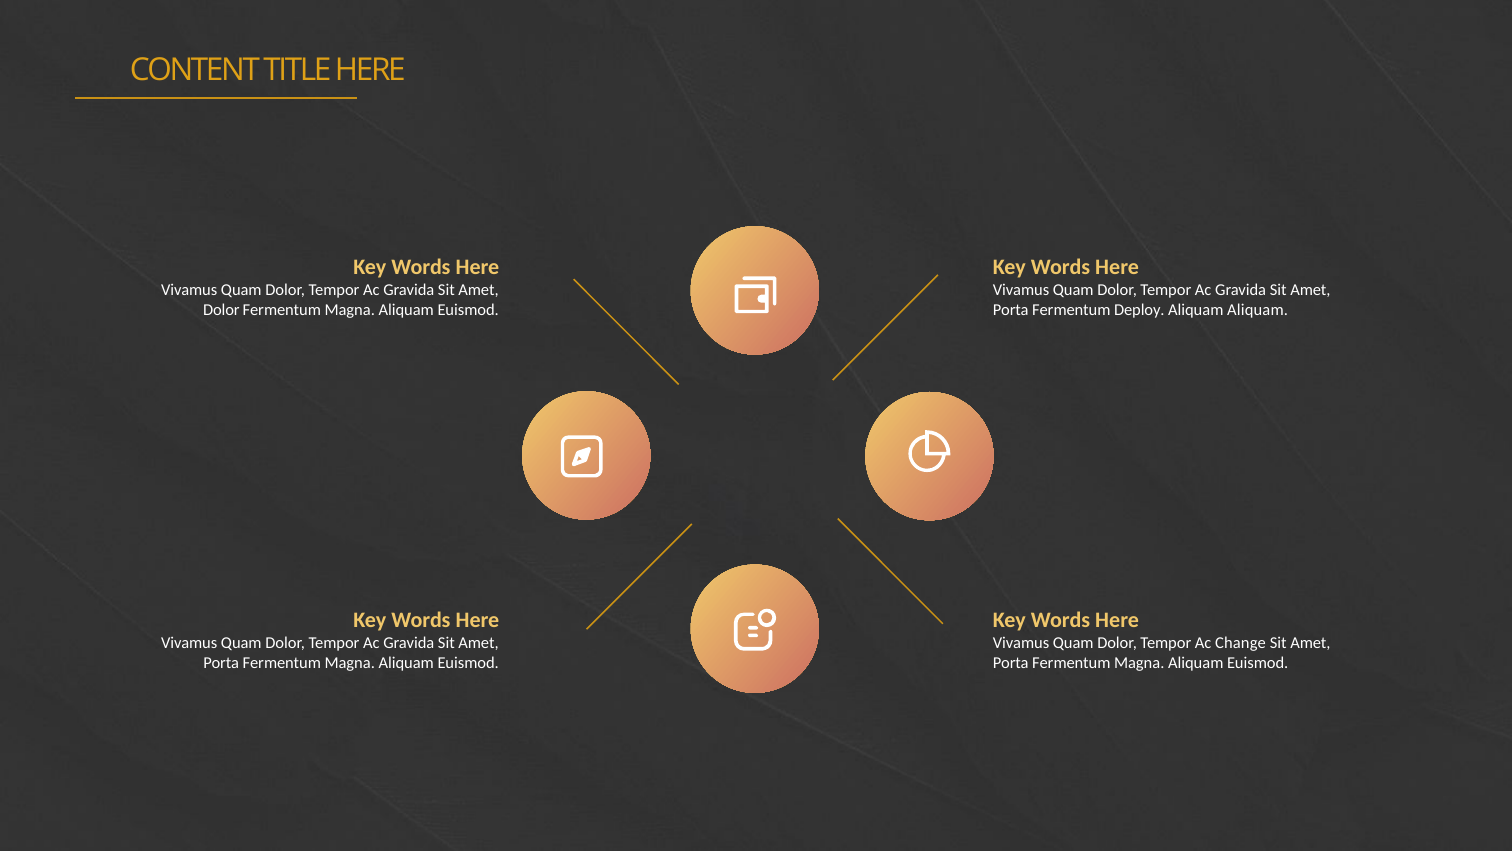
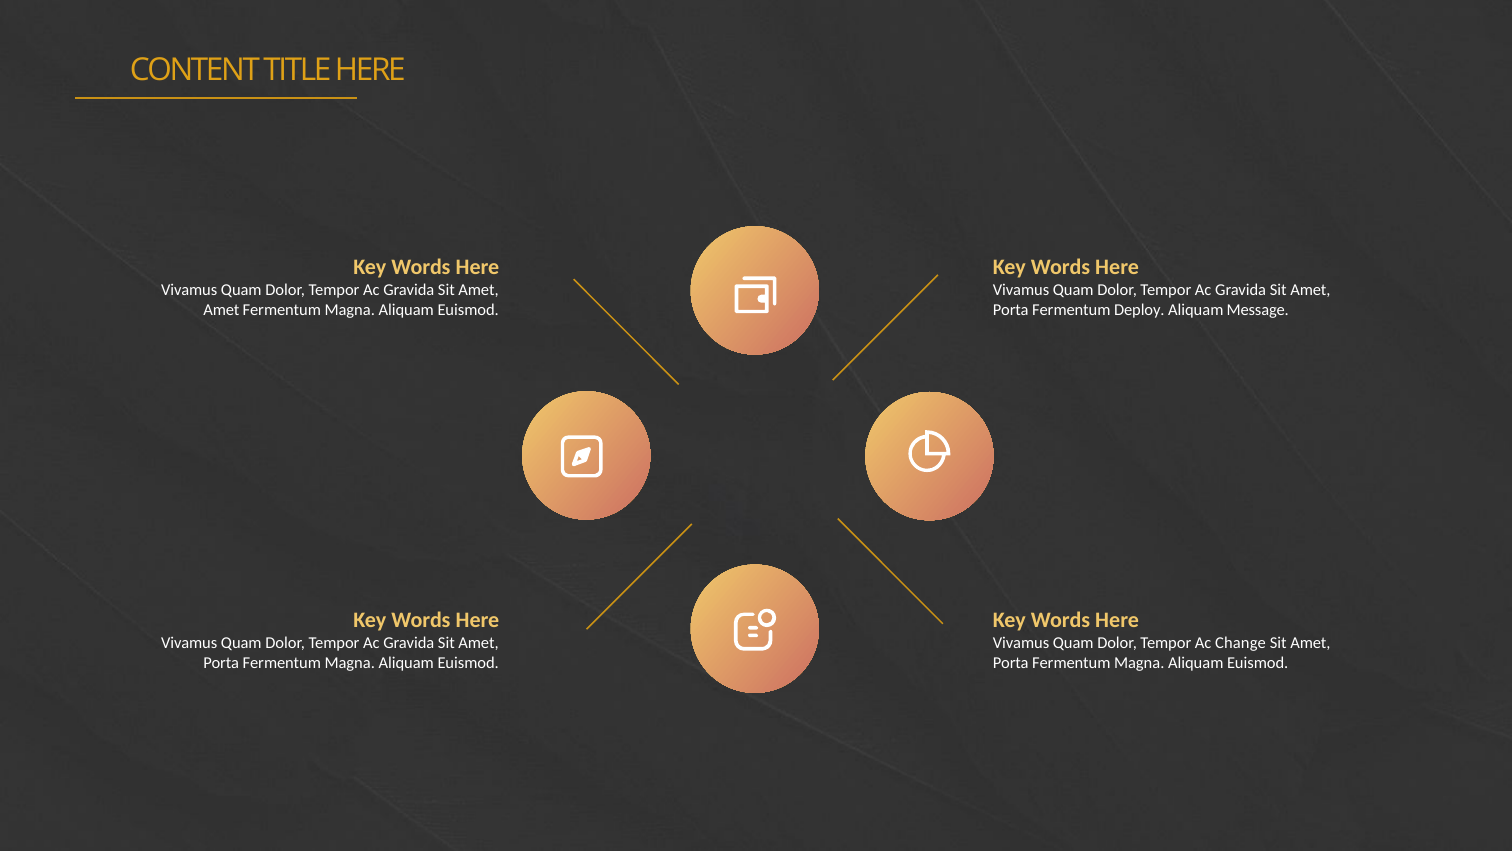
Dolor: Dolor -> Amet (221, 310)
Aliquam Aliquam: Aliquam -> Message (1258, 310)
